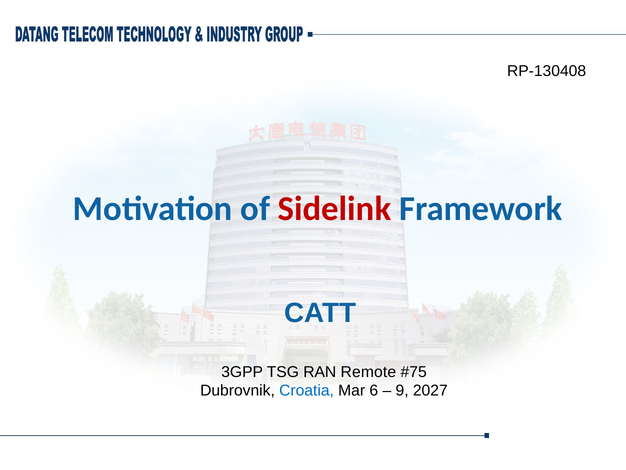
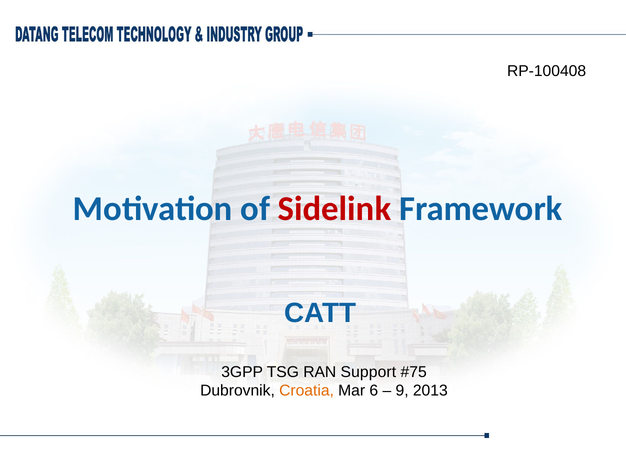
RP-130408: RP-130408 -> RP-100408 (547, 71)
Remote: Remote -> Support (368, 372)
Croatia colour: blue -> orange (307, 390)
2027: 2027 -> 2013 (430, 390)
